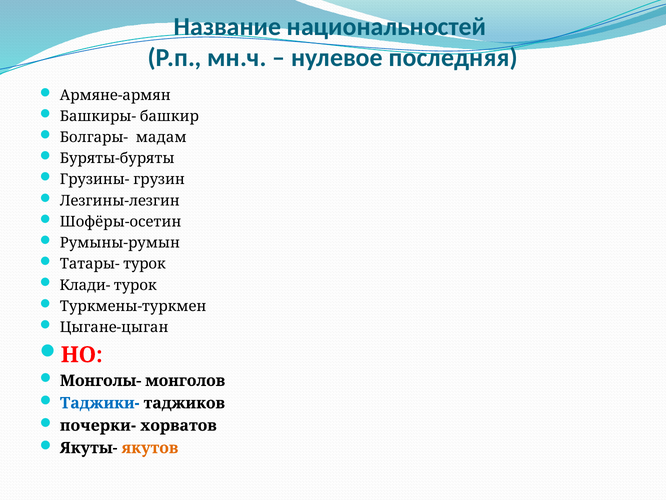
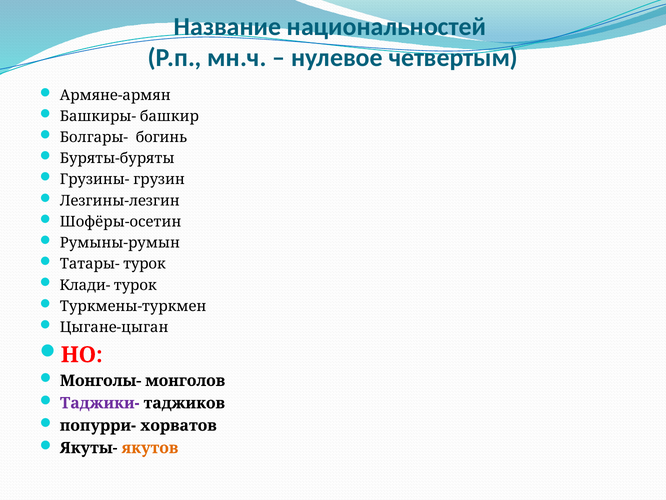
последняя: последняя -> четвертым (453, 58)
мадам: мадам -> богинь (161, 137)
Таджики- colour: blue -> purple (100, 403)
почерки-: почерки- -> попурри- (98, 425)
